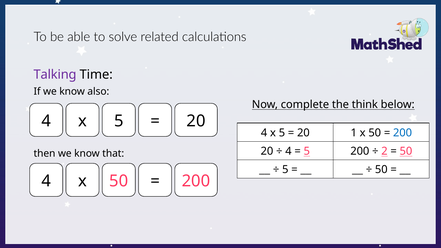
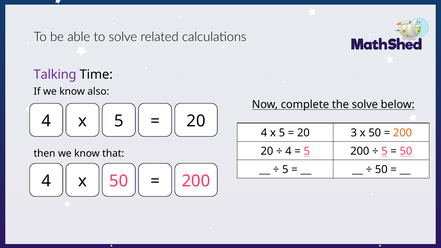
the think: think -> solve (365, 105)
1: 1 -> 3 (354, 133)
200 colour: blue -> orange (403, 133)
2: 2 -> 5 (384, 151)
